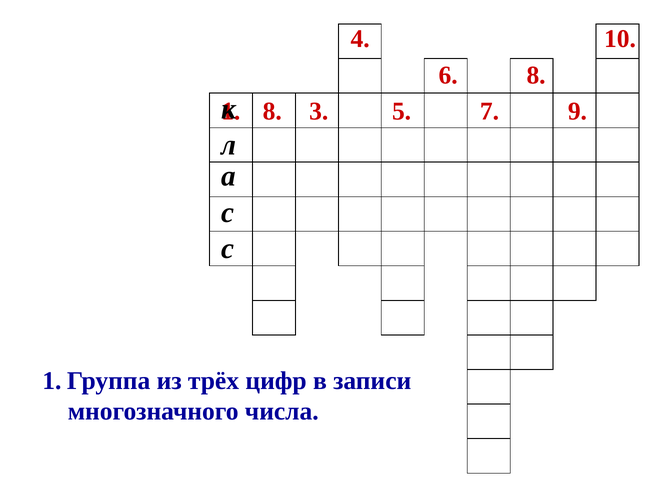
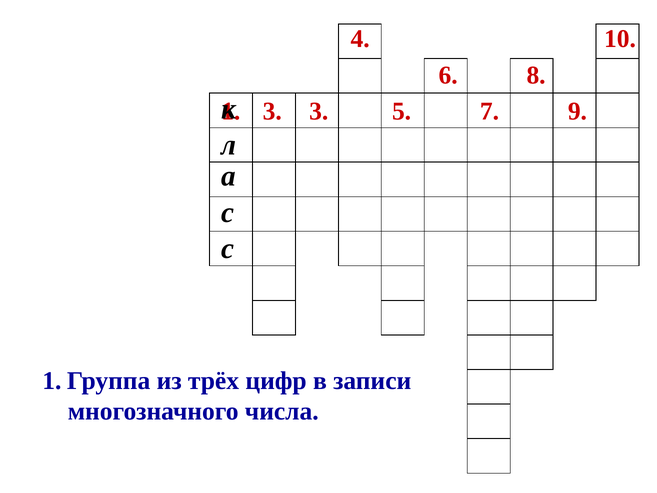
8: 8 -> 3 (272, 111)
